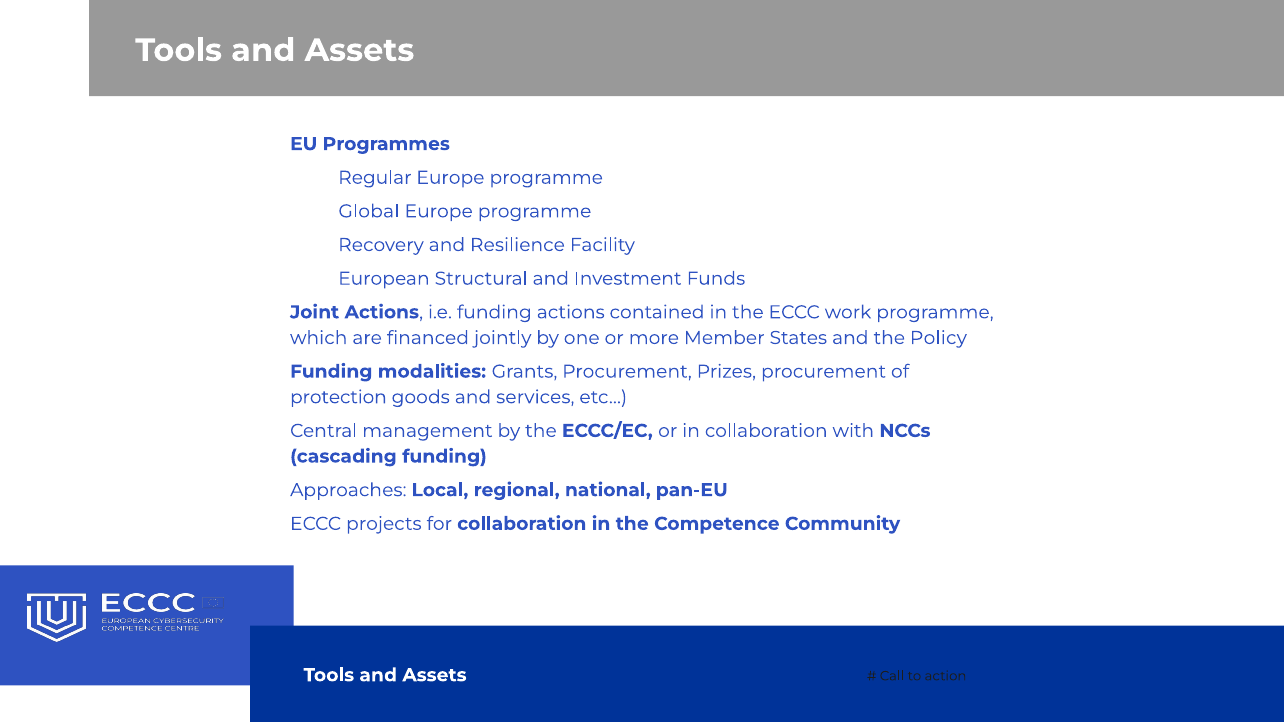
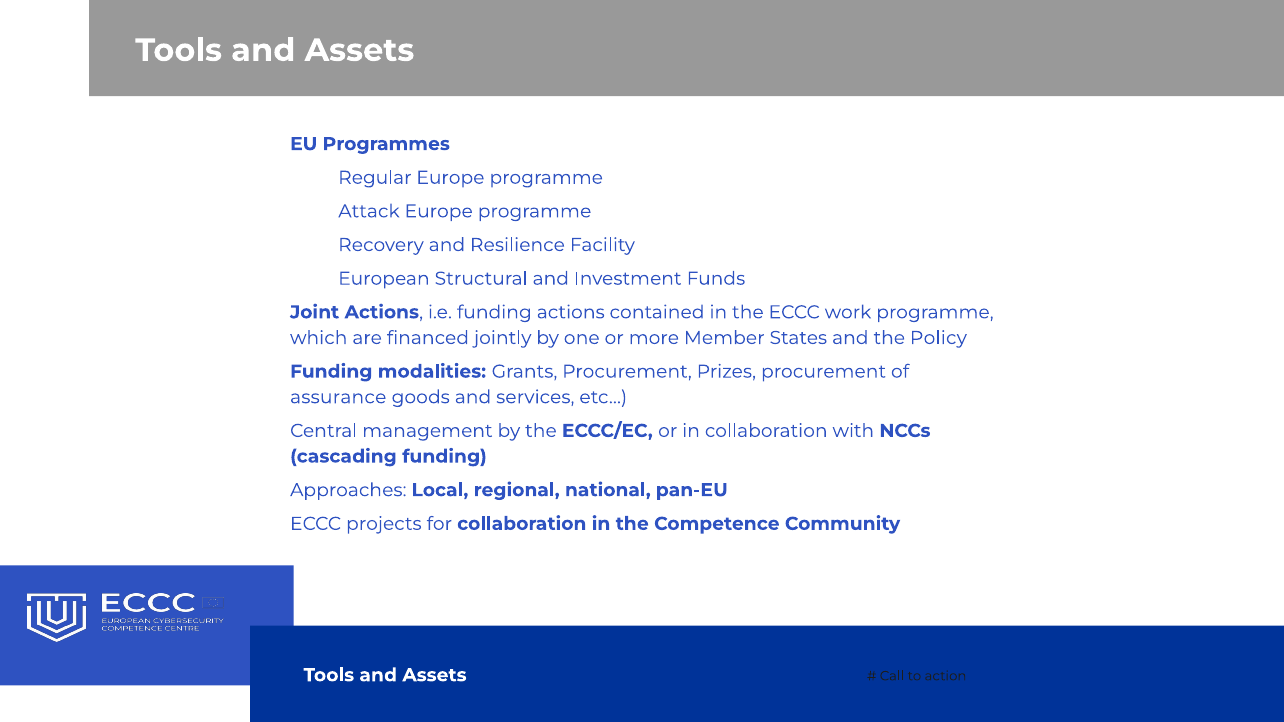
Global: Global -> Attack (369, 211)
protection: protection -> assurance (338, 397)
